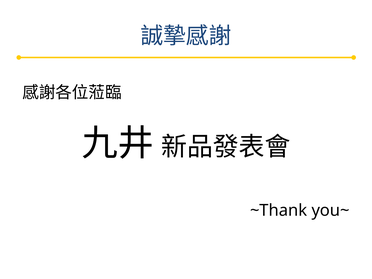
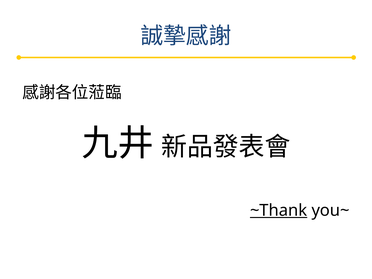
~Thank underline: none -> present (279, 210)
